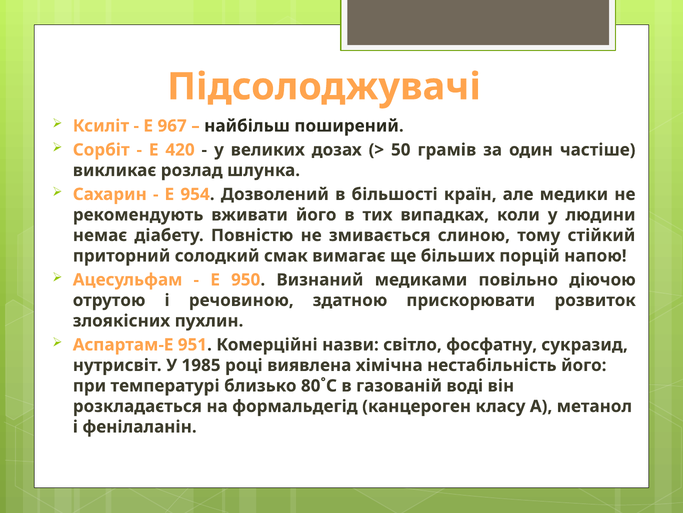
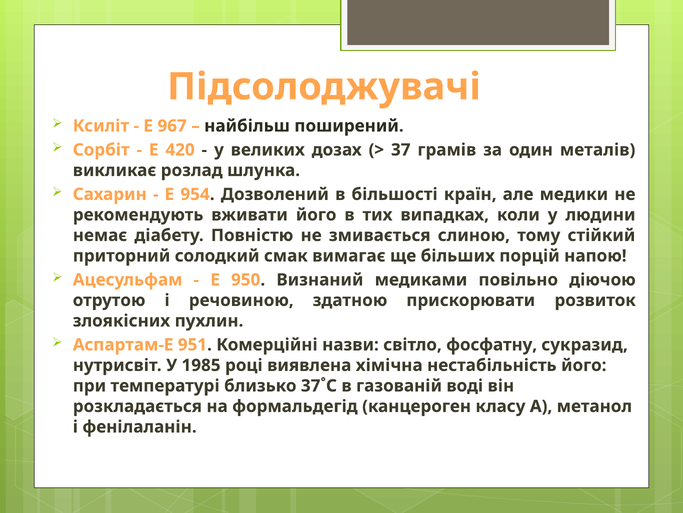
50: 50 -> 37 (401, 150)
частіше: частіше -> металів (598, 150)
80˚С: 80˚С -> 37˚С (319, 385)
